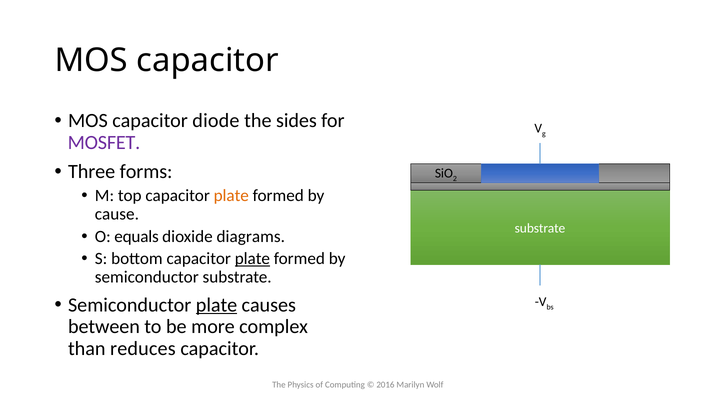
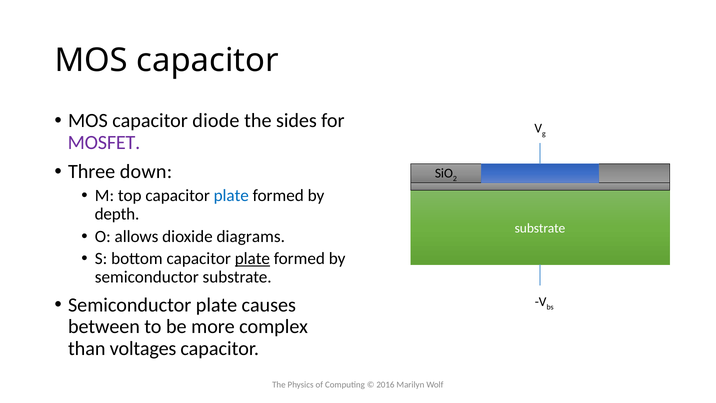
forms: forms -> down (146, 172)
plate colour: orange -> blue (231, 196)
cause: cause -> depth (117, 214)
equals: equals -> allows (137, 236)
plate underline: present -> none (217, 305)
reduces: reduces -> voltages (143, 348)
